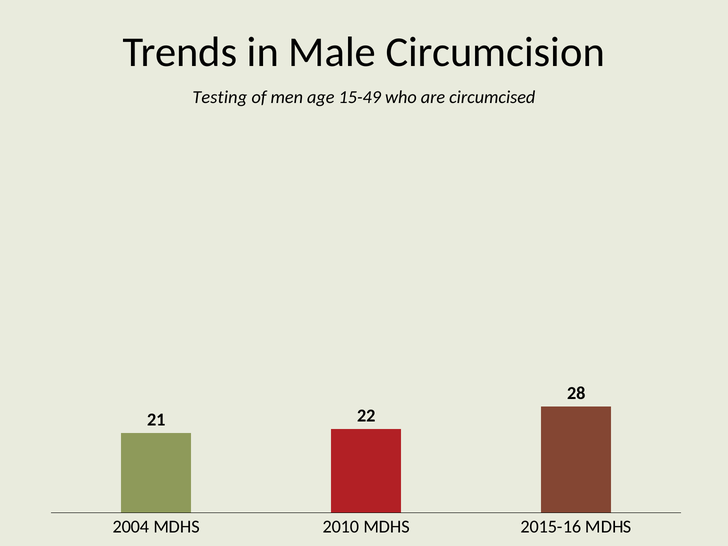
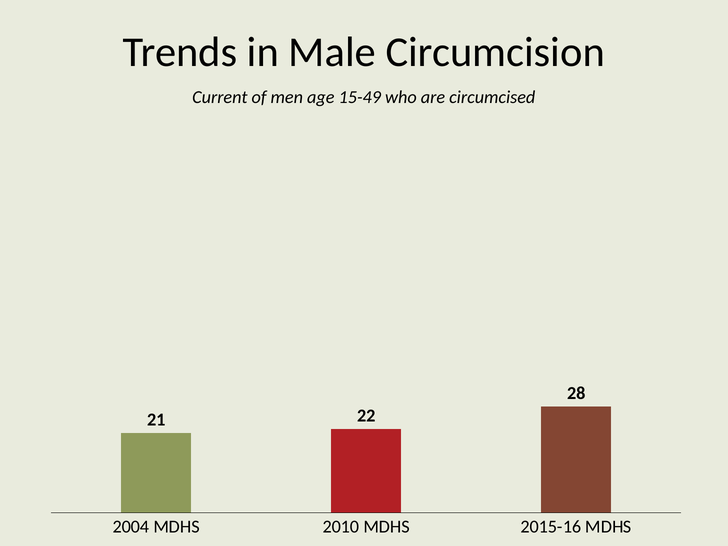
Testing: Testing -> Current (220, 97)
